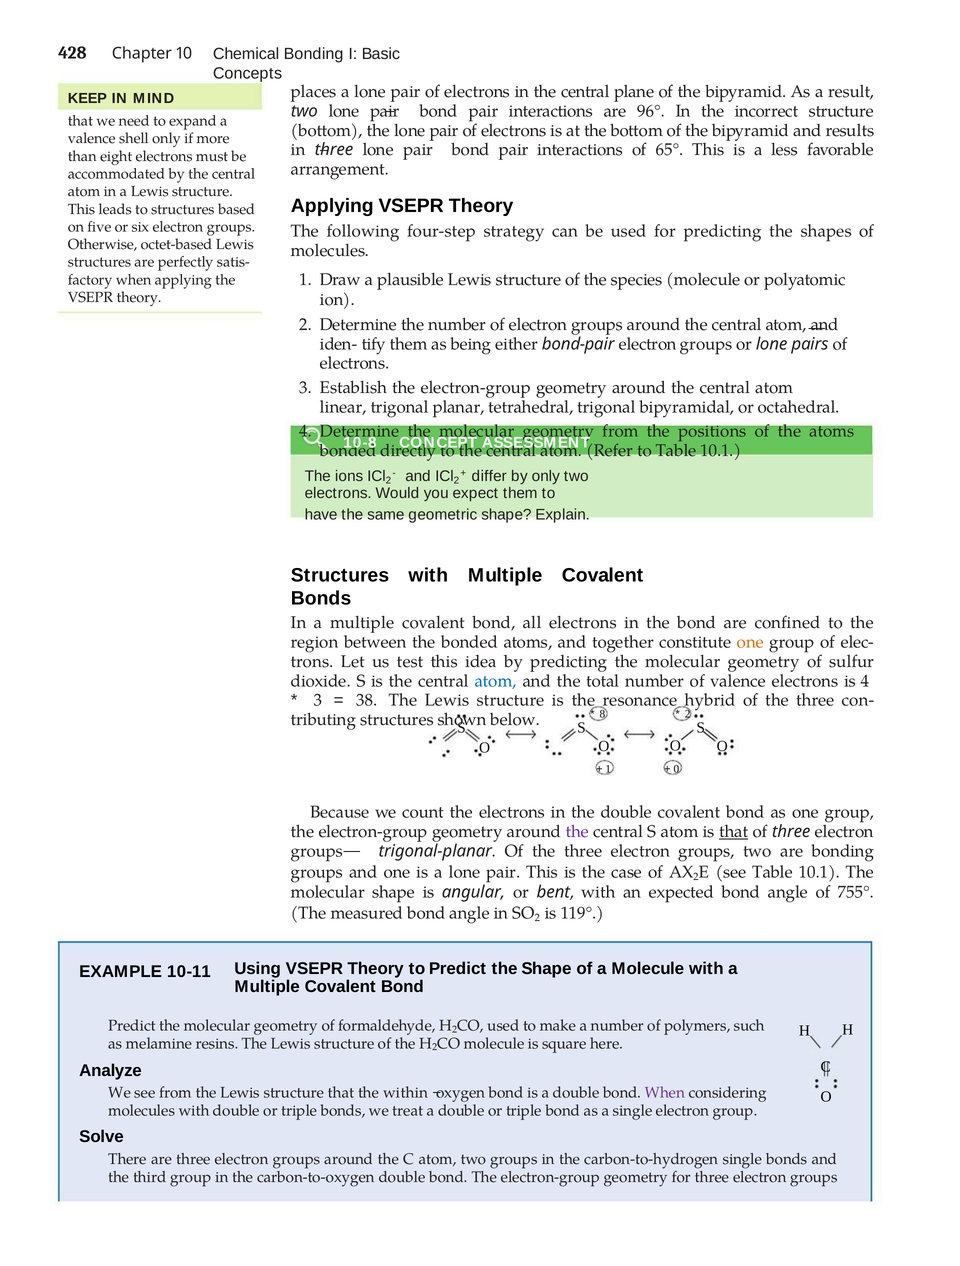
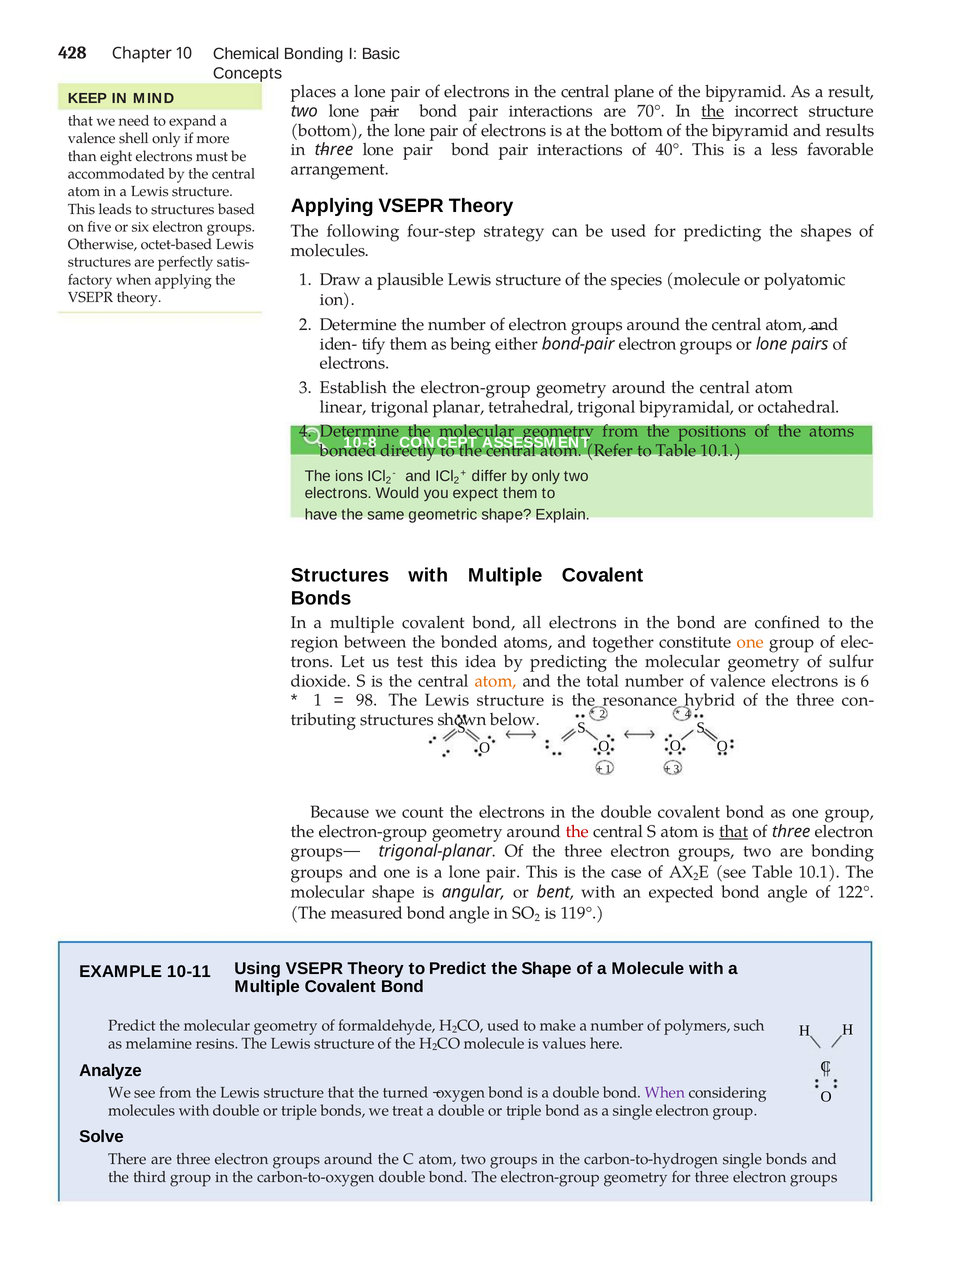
96°: 96° -> 70° (651, 111)
the underline: none -> present (713, 111)
65°: 65° -> 40° (670, 150)
atom colour: blue -> orange (496, 681)
is 4: 4 -> 6 (865, 681)
3: 3 -> 1 (318, 700)
38: 38 -> 98 (367, 700)
8: 8 -> 2 (602, 714)
2: 2 -> 4 (688, 714)
0: 0 -> 3 (676, 769)
the colour: purple -> red (577, 831)
755°: 755° -> 122° (856, 892)
square: square -> values (564, 1043)
within: within -> turned (406, 1092)
